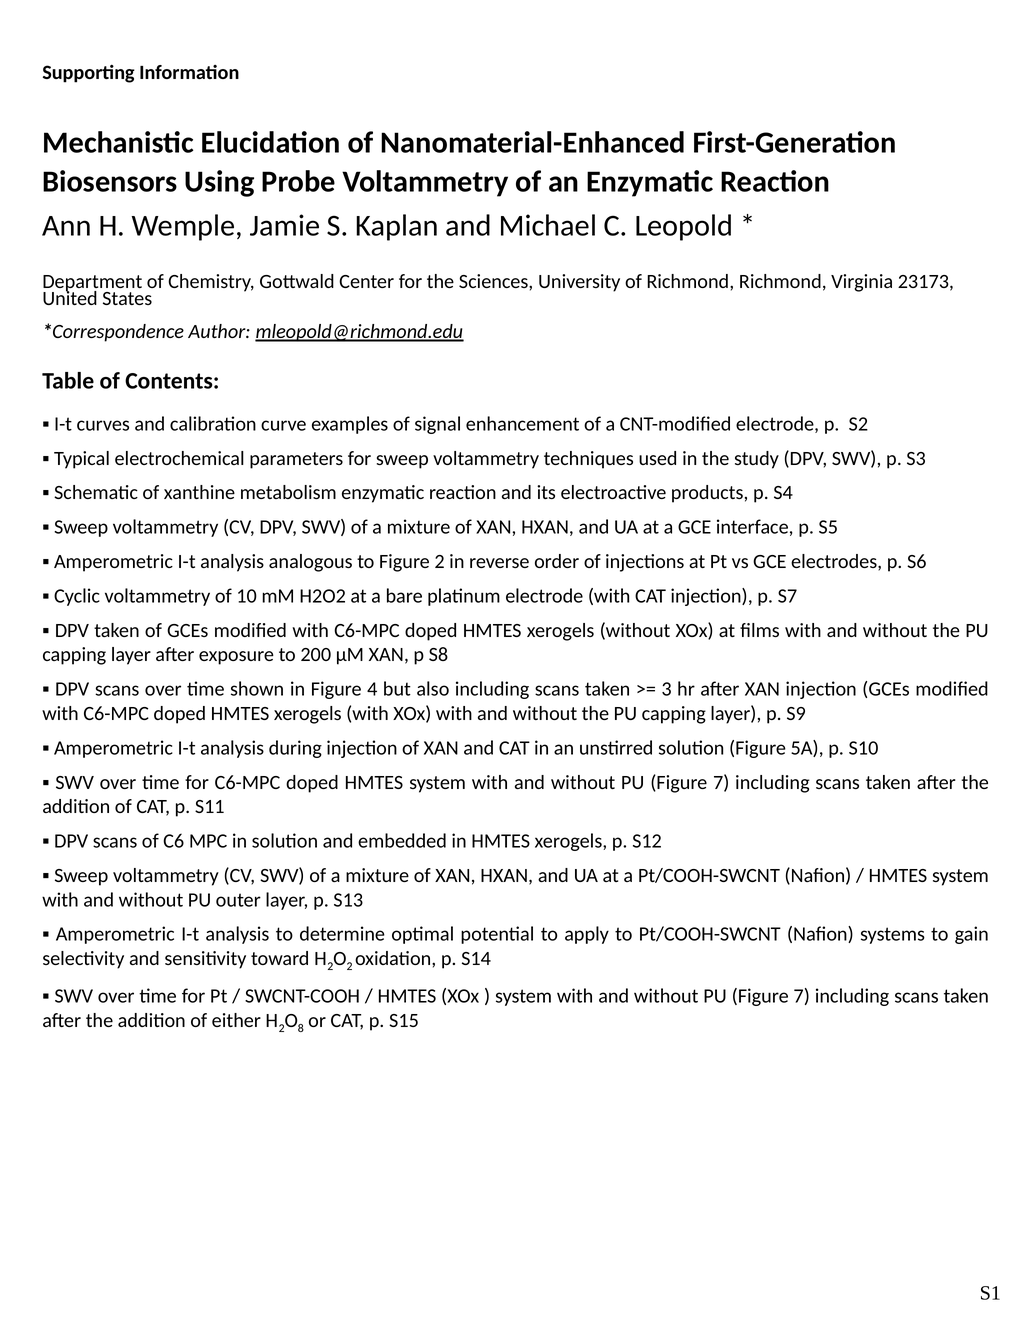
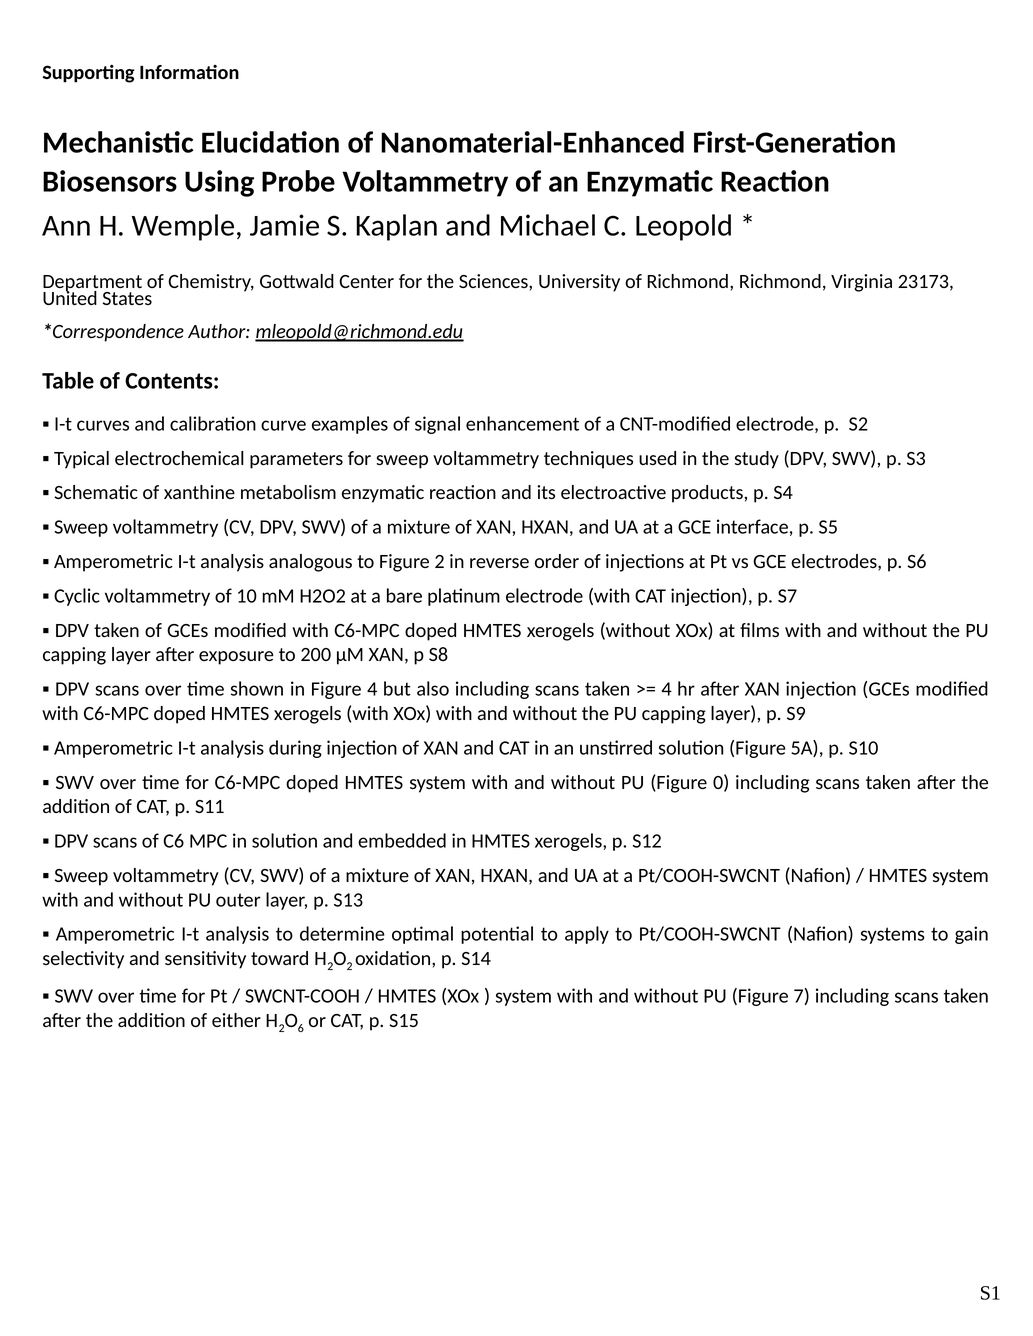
3: 3 -> 4 (667, 690)
7: 7 -> 0 (721, 783)
8: 8 -> 6 (301, 1029)
